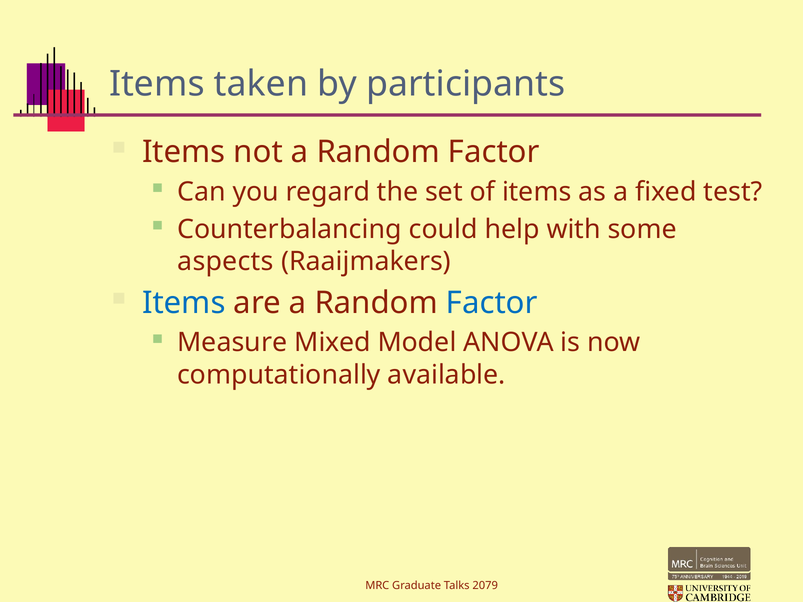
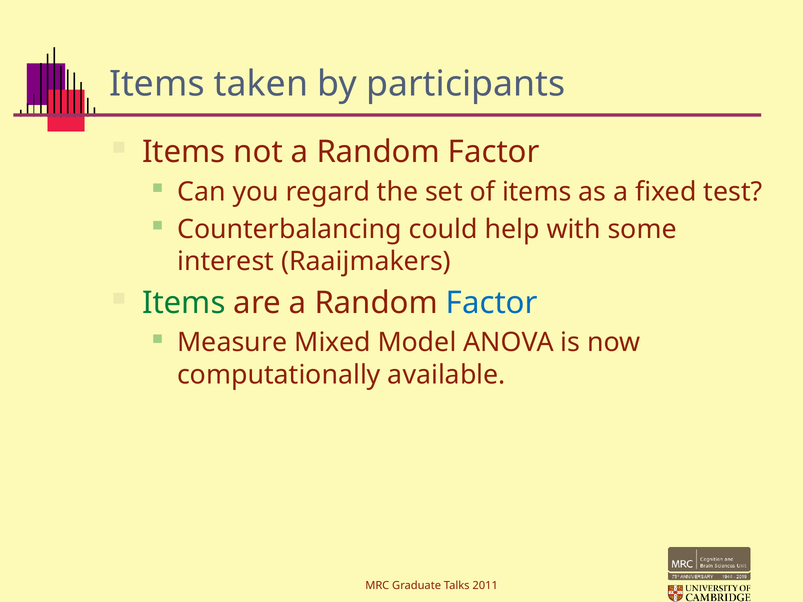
aspects: aspects -> interest (226, 262)
Items colour: blue -> green (184, 303)
2079: 2079 -> 2011 (485, 586)
